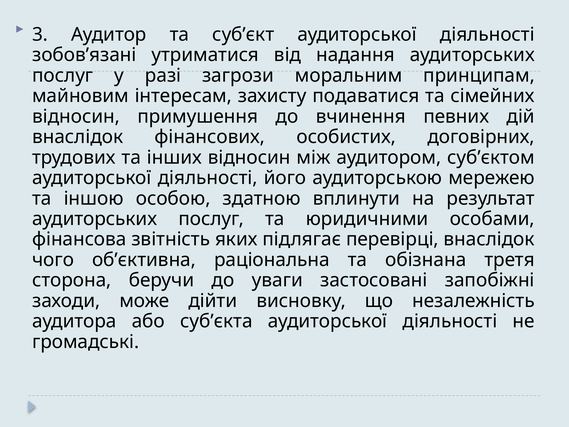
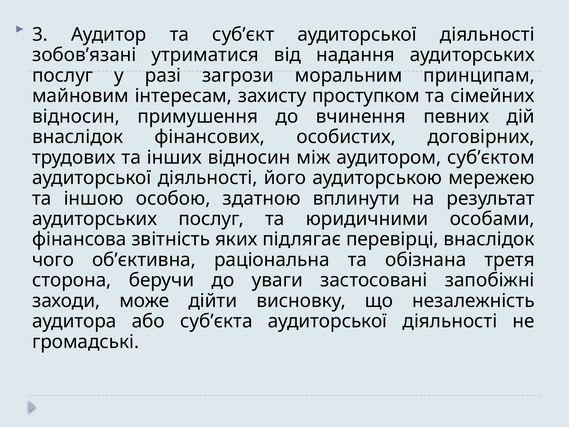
подаватися: подаватися -> проступком (366, 96)
